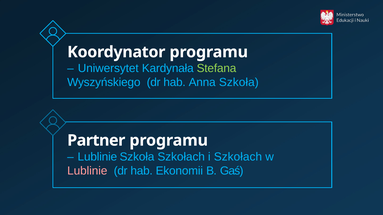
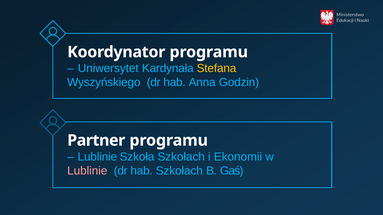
Stefana colour: light green -> yellow (216, 69)
Anna Szkoła: Szkoła -> Godzin (239, 83)
i Szkołach: Szkołach -> Ekonomii (238, 157)
hab Ekonomii: Ekonomii -> Szkołach (179, 171)
